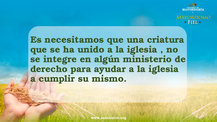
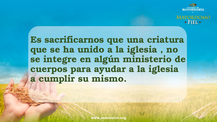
necesitamos: necesitamos -> sacrificarnos (74, 40)
derecho: derecho -> cuerpos (49, 69)
